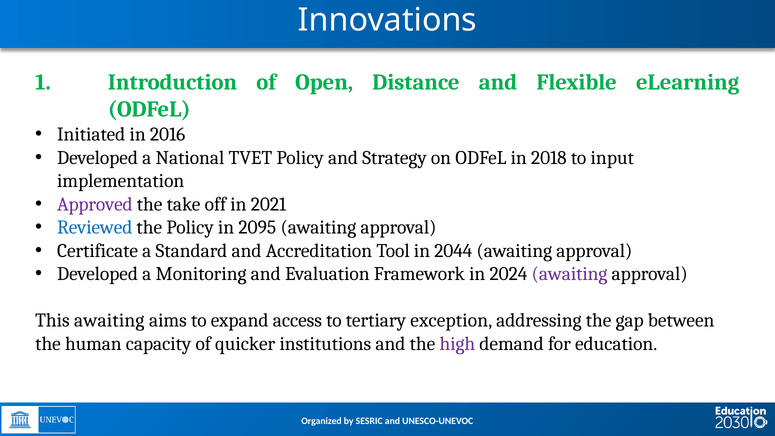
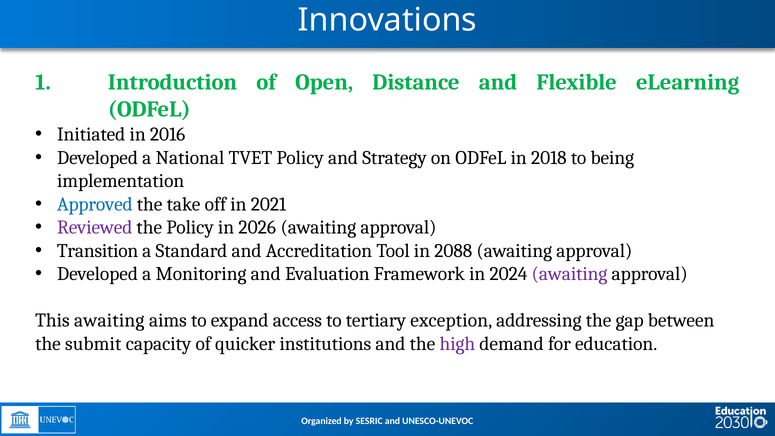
input: input -> being (612, 158)
Approved colour: purple -> blue (95, 204)
Reviewed colour: blue -> purple (95, 227)
2095: 2095 -> 2026 (257, 227)
Certificate: Certificate -> Transition (98, 251)
2044: 2044 -> 2088 (453, 251)
human: human -> submit (93, 344)
